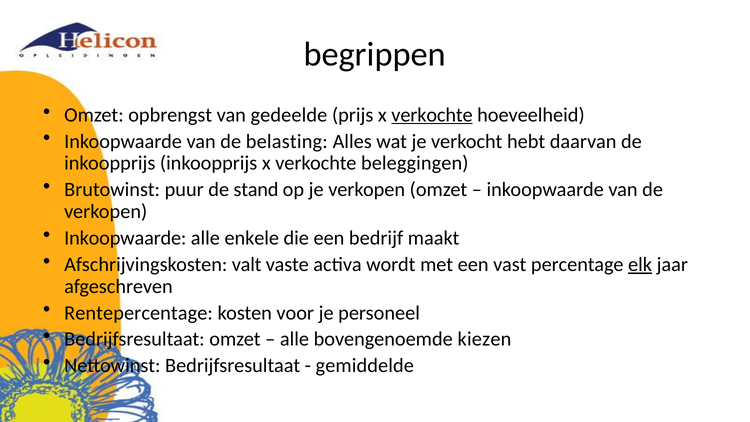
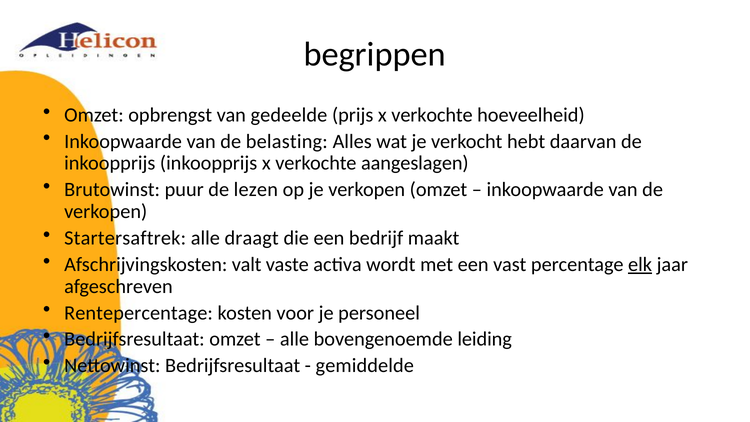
verkochte underline: present -> none (432, 115)
beleggingen: beleggingen -> aangeslagen (415, 163)
stand: stand -> lezen (256, 190)
Inkoopwaarde: Inkoopwaarde -> Startersaftrek (125, 238)
enkele: enkele -> draagt (252, 238)
kiezen: kiezen -> leiding (485, 339)
